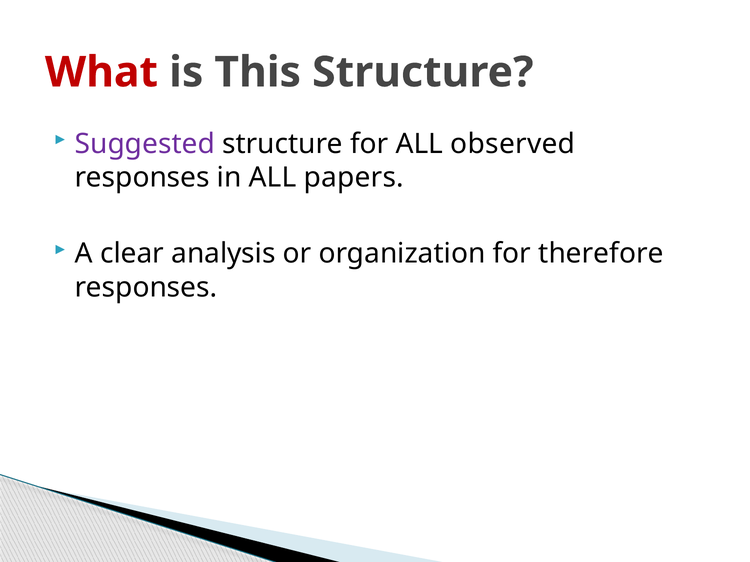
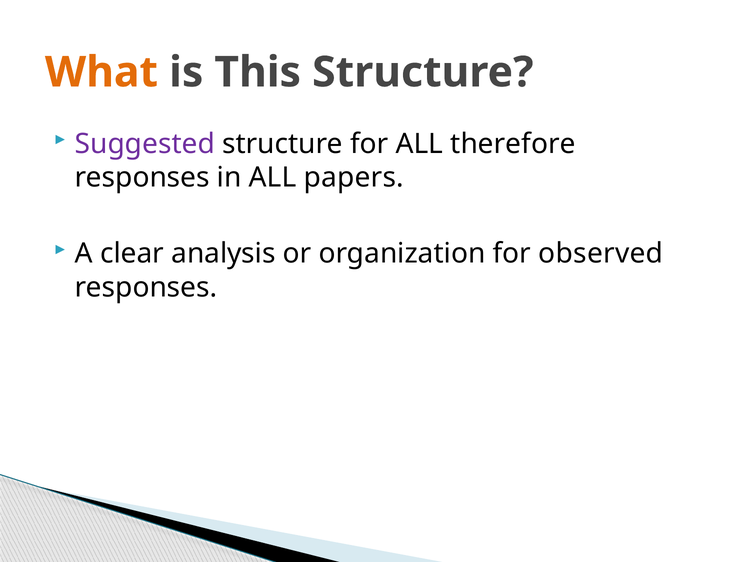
What colour: red -> orange (101, 72)
observed: observed -> therefore (513, 144)
therefore: therefore -> observed (601, 254)
